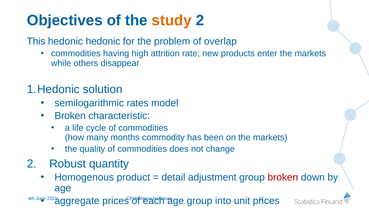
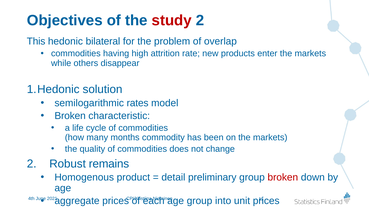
study colour: orange -> red (172, 20)
hedonic hedonic: hedonic -> bilateral (103, 41)
quantity: quantity -> remains (109, 163)
adjustment: adjustment -> preliminary (212, 177)
